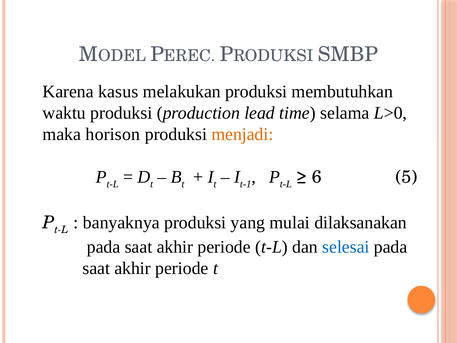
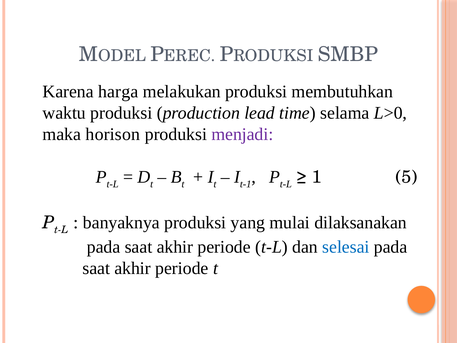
kasus: kasus -> harga (118, 92)
menjadi colour: orange -> purple (242, 134)
6: 6 -> 1 (317, 177)
